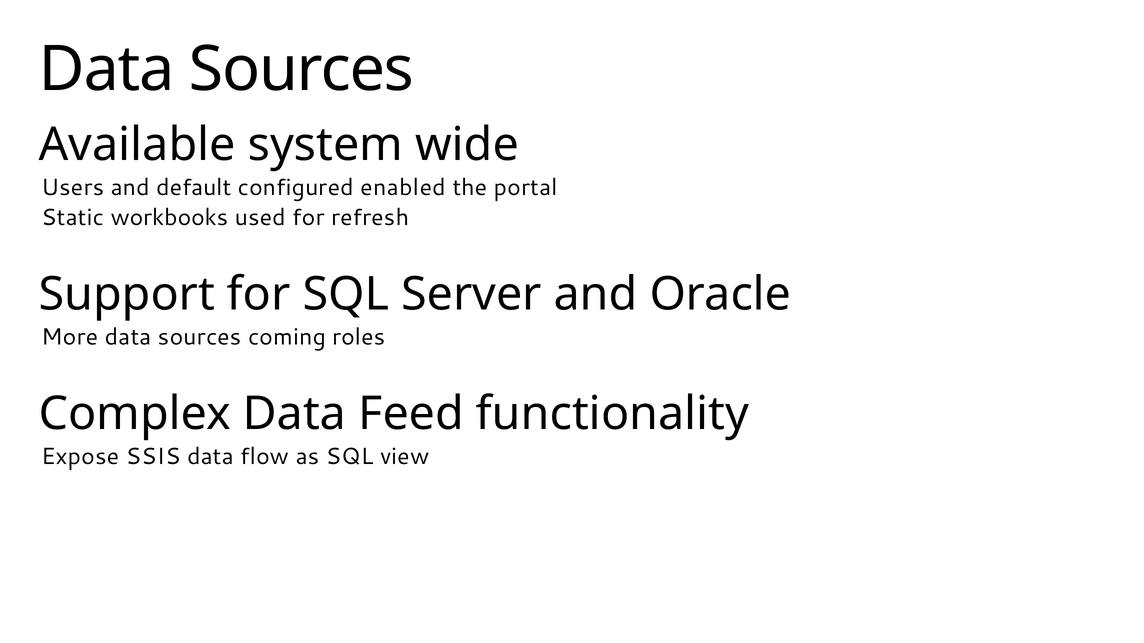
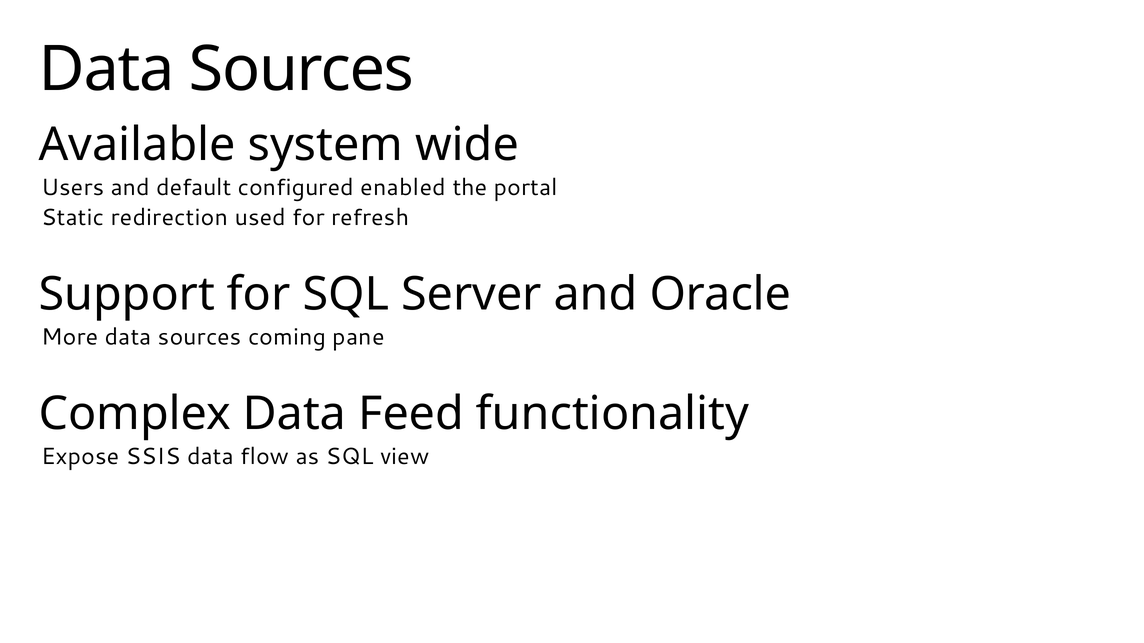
workbooks: workbooks -> redirection (169, 218)
roles: roles -> pane (359, 337)
